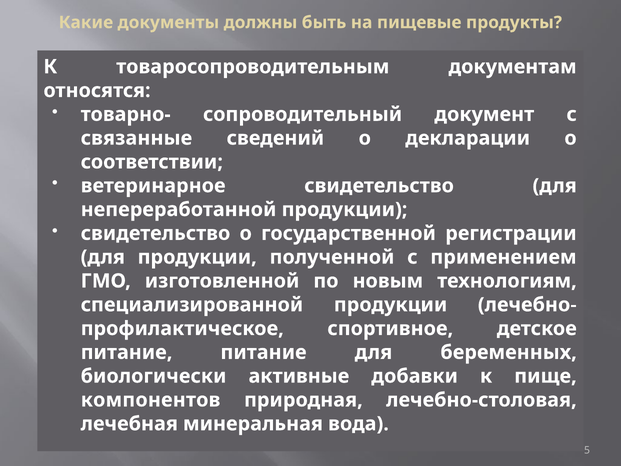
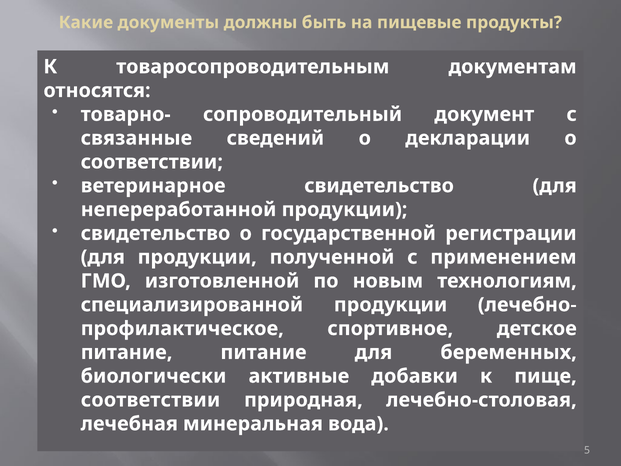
компонентов: компонентов -> соответствии (151, 400)
